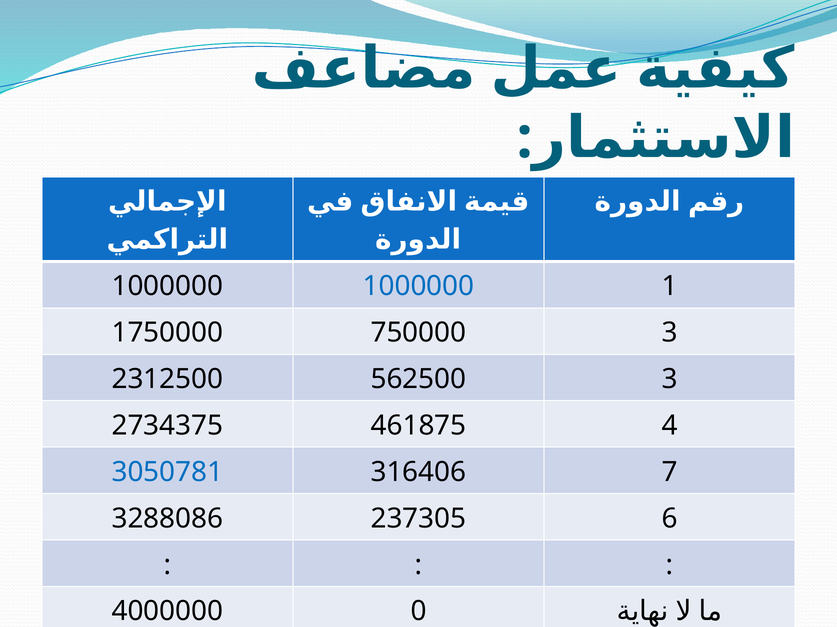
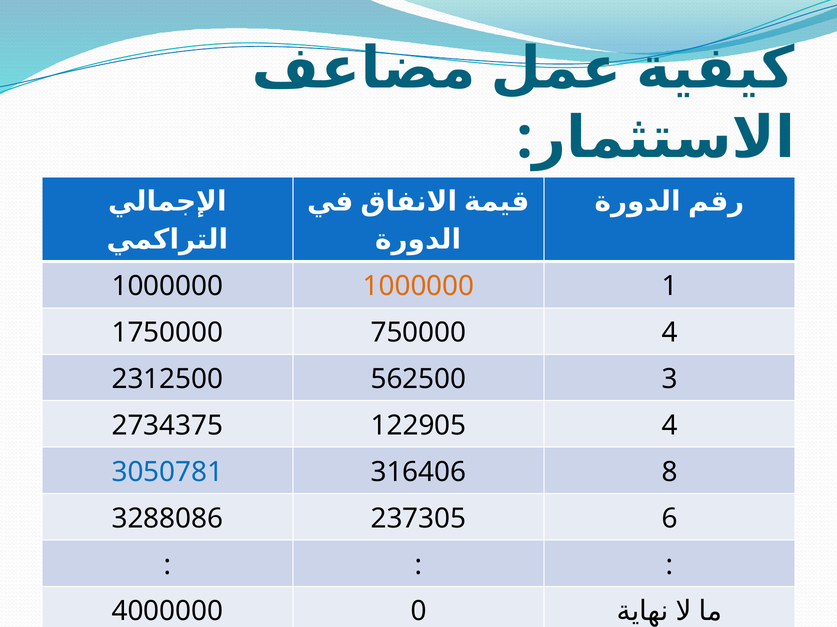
1000000 colour: blue -> orange (419, 287)
750000 3: 3 -> 4 (670, 333)
461875: 461875 -> 122905 (419, 426)
7: 7 -> 8 (670, 473)
